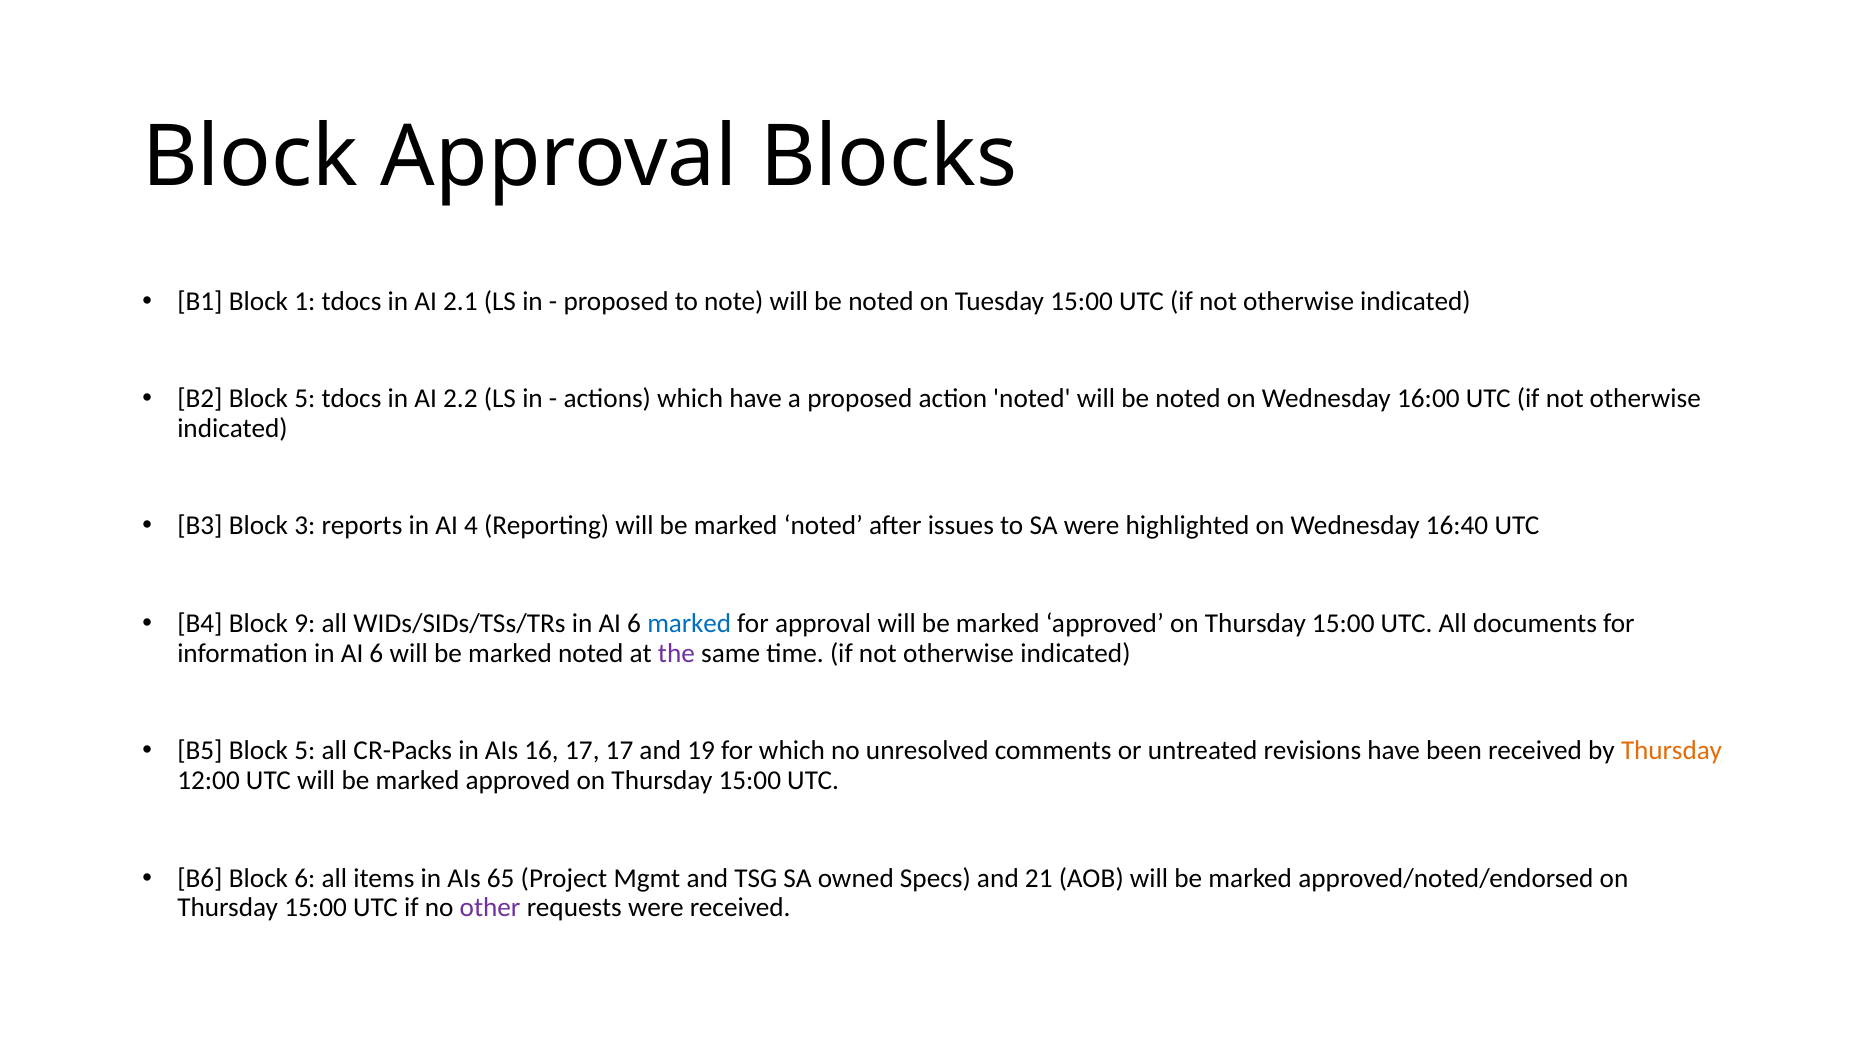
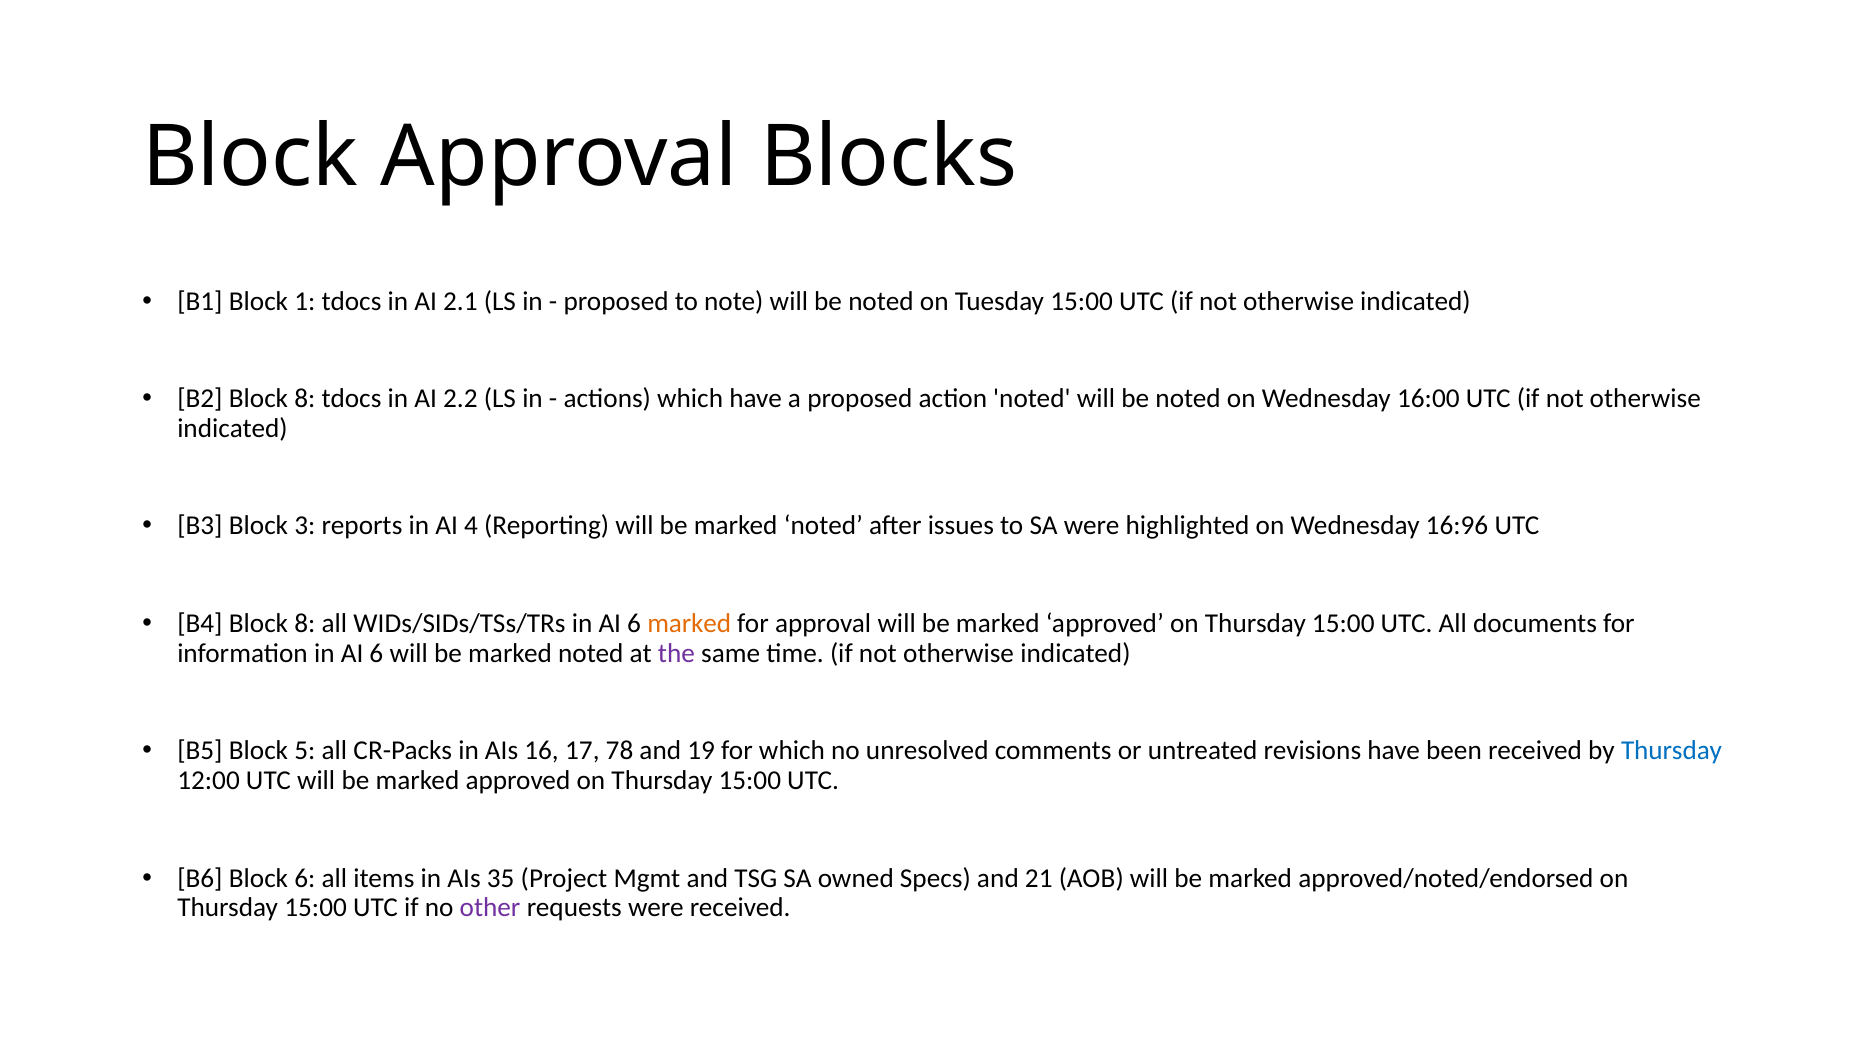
B2 Block 5: 5 -> 8 (305, 399)
16:40: 16:40 -> 16:96 (1457, 526)
B4 Block 9: 9 -> 8 (305, 624)
marked colour: blue -> orange (689, 624)
17 17: 17 -> 78 (619, 751)
Thursday colour: orange -> blue (1672, 751)
65: 65 -> 35 (501, 878)
